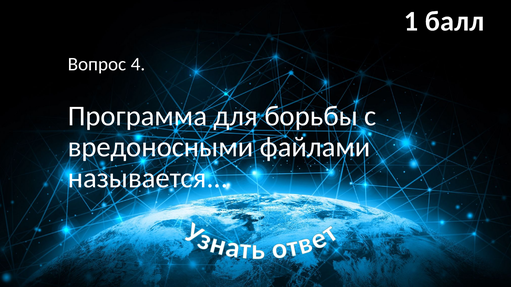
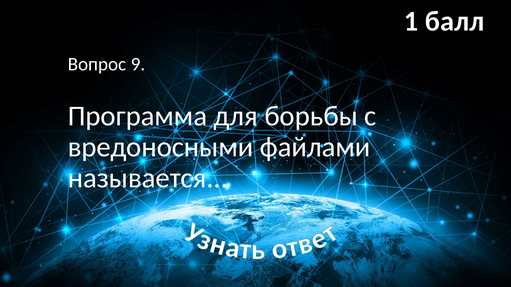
4: 4 -> 9 (138, 64)
